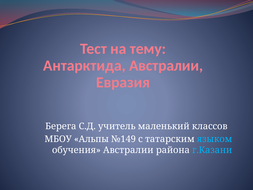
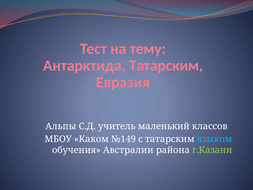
Антарктида Австралии: Австралии -> Татарским (166, 66)
Берега: Берега -> Альпы (61, 126)
Альпы: Альпы -> Каком (91, 139)
г.Казани colour: light blue -> light green (212, 150)
